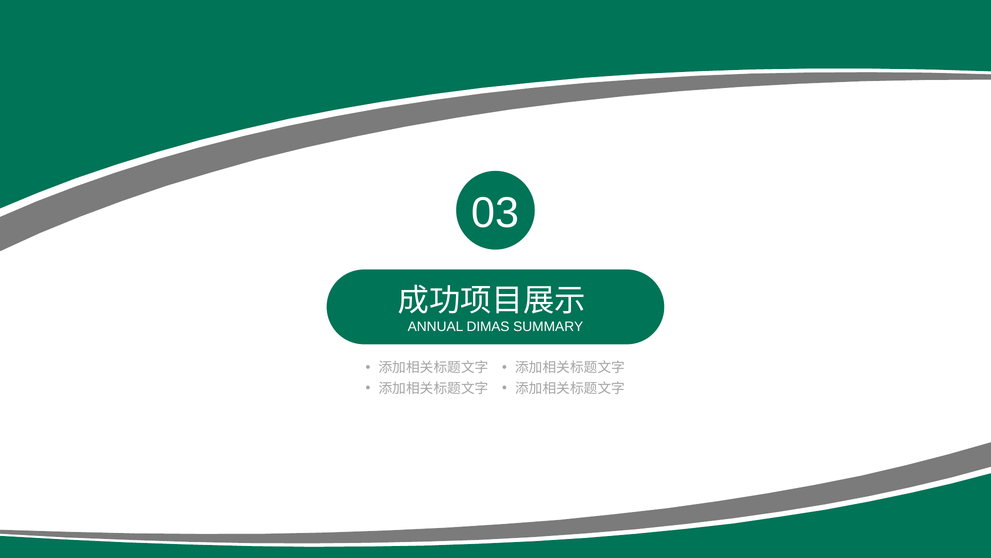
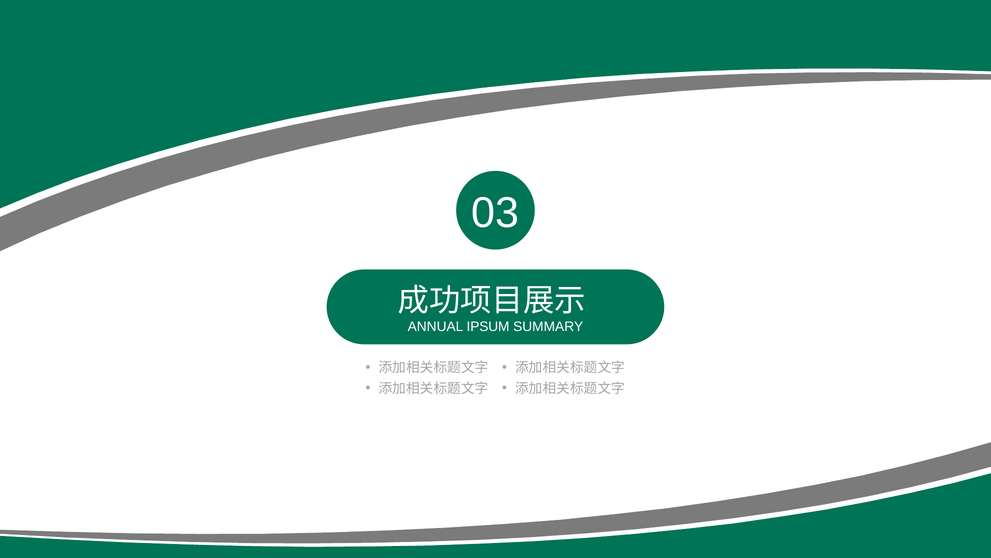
DIMAS: DIMAS -> IPSUM (488, 326)
